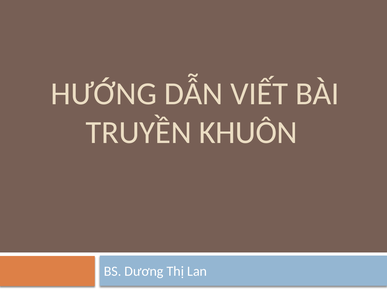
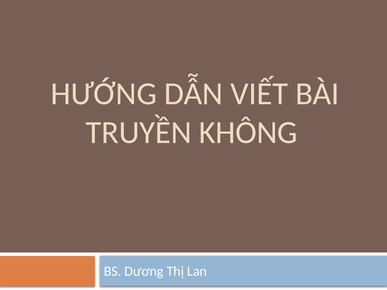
KHUÔN: KHUÔN -> KHÔNG (248, 133)
